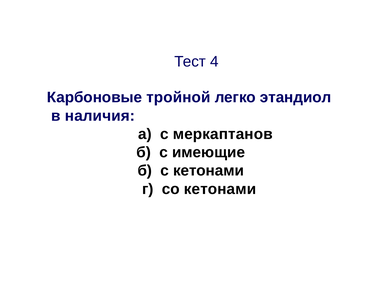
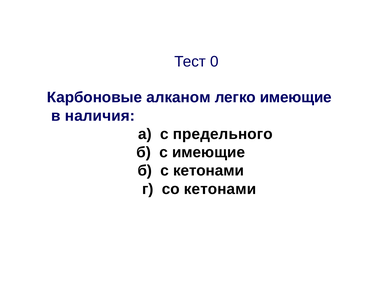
4: 4 -> 0 (214, 62)
тройной: тройной -> алканом (178, 97)
легко этандиол: этандиол -> имеющие (296, 97)
меркаптанов: меркаптанов -> предельного (223, 134)
